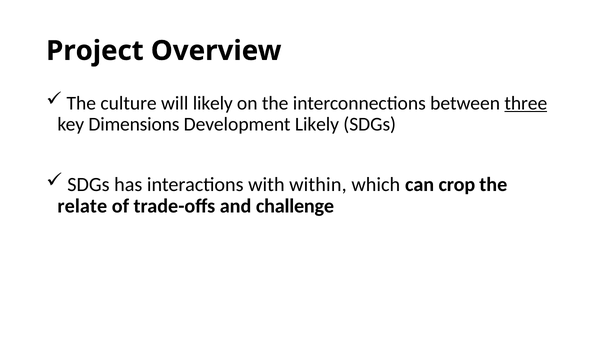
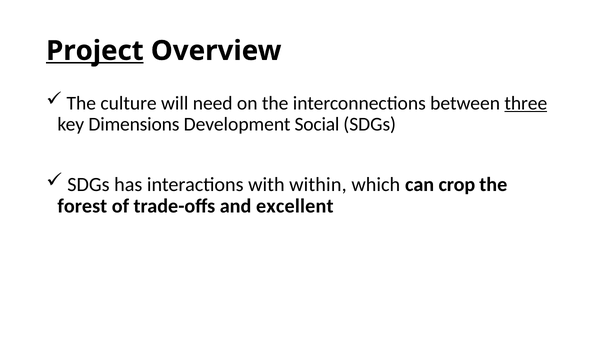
Project underline: none -> present (95, 51)
will likely: likely -> need (213, 103)
Development Likely: Likely -> Social (317, 124)
relate: relate -> forest (82, 206)
challenge: challenge -> excellent (295, 206)
